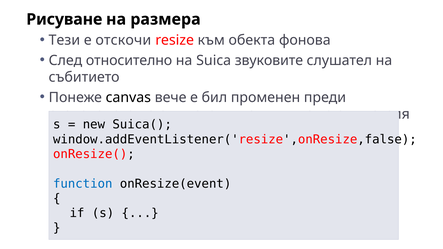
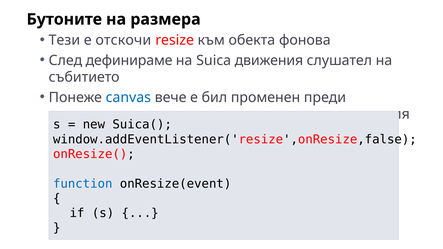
Рисуване: Рисуване -> Бутоните (64, 19)
относително: относително -> дефинираме (129, 60)
звуковите: звуковите -> движения (269, 60)
canvas colour: black -> blue (128, 97)
